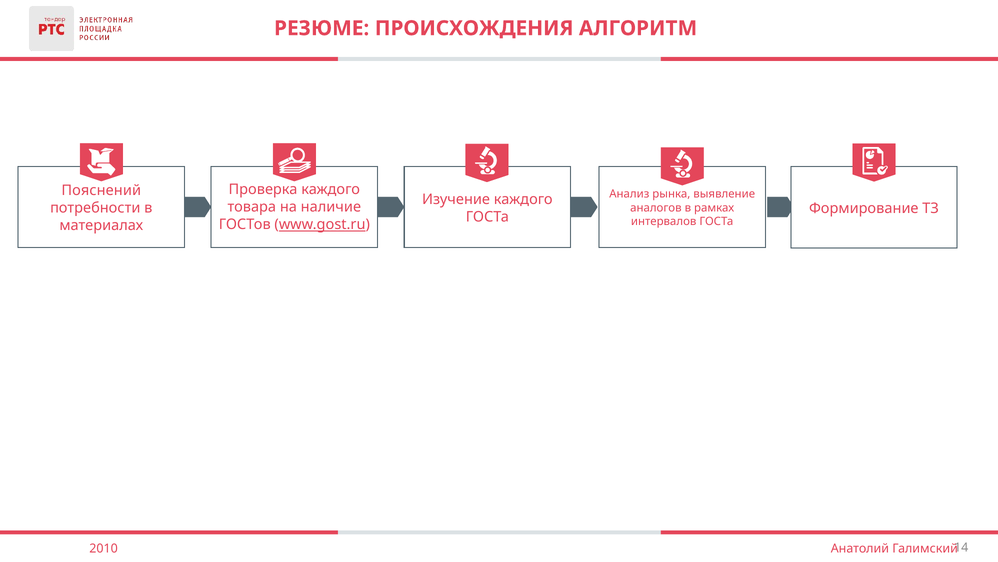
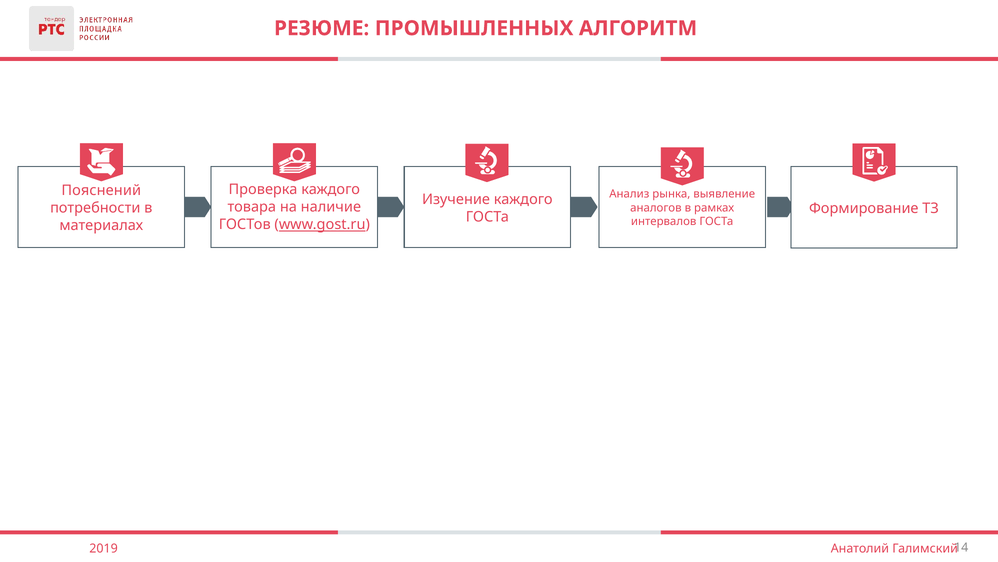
ПРОИСХОЖДЕНИЯ: ПРОИСХОЖДЕНИЯ -> ПРОМЫШЛЕННЫХ (474, 28)
2010: 2010 -> 2019 (104, 548)
